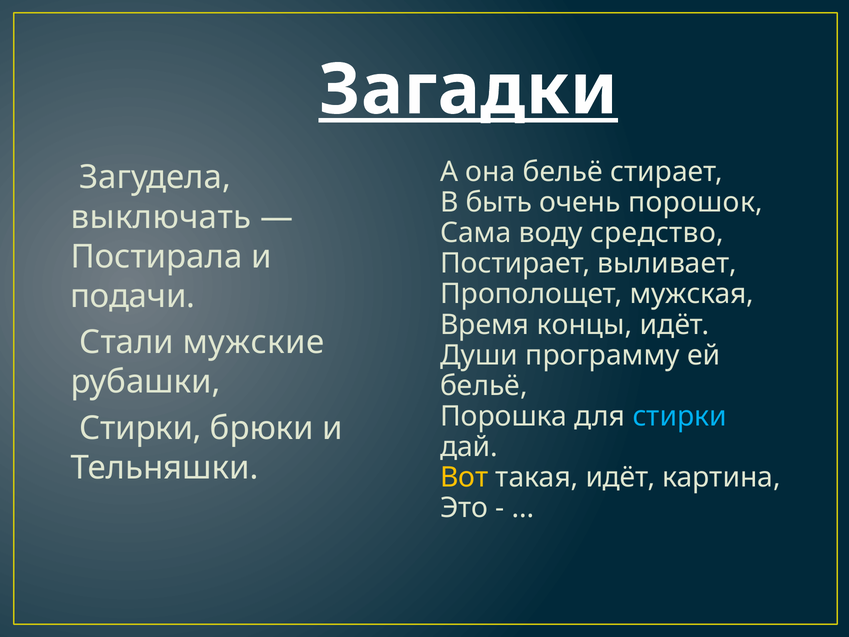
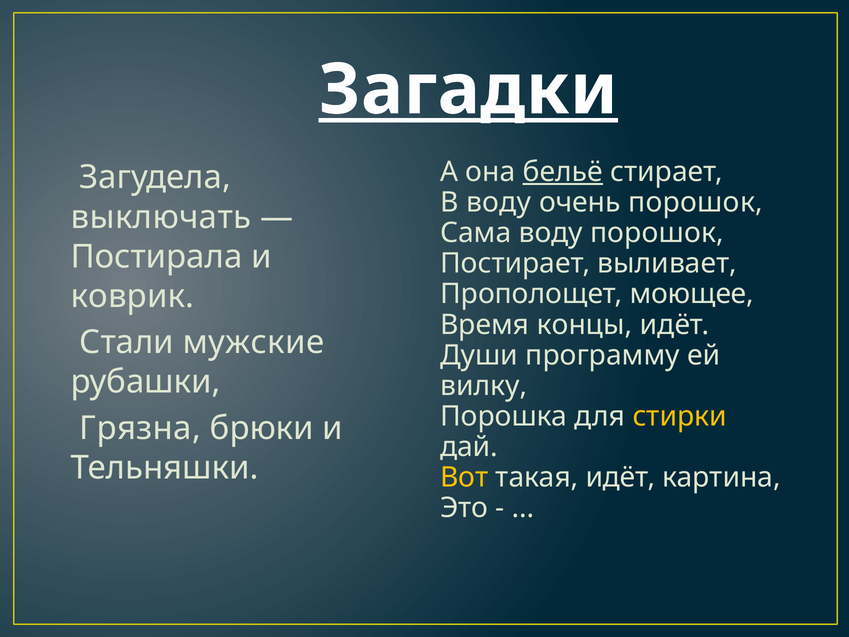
бельё underline: none -> present (563, 172)
В быть: быть -> воду (499, 202)
воду средство: средство -> порошок (657, 233)
мужская: мужская -> моющее (692, 294)
подачи: подачи -> коврик (132, 296)
бельё: бельё -> вилку (484, 386)
стирки colour: light blue -> yellow (680, 416)
Стирки: Стирки -> Грязна (140, 428)
